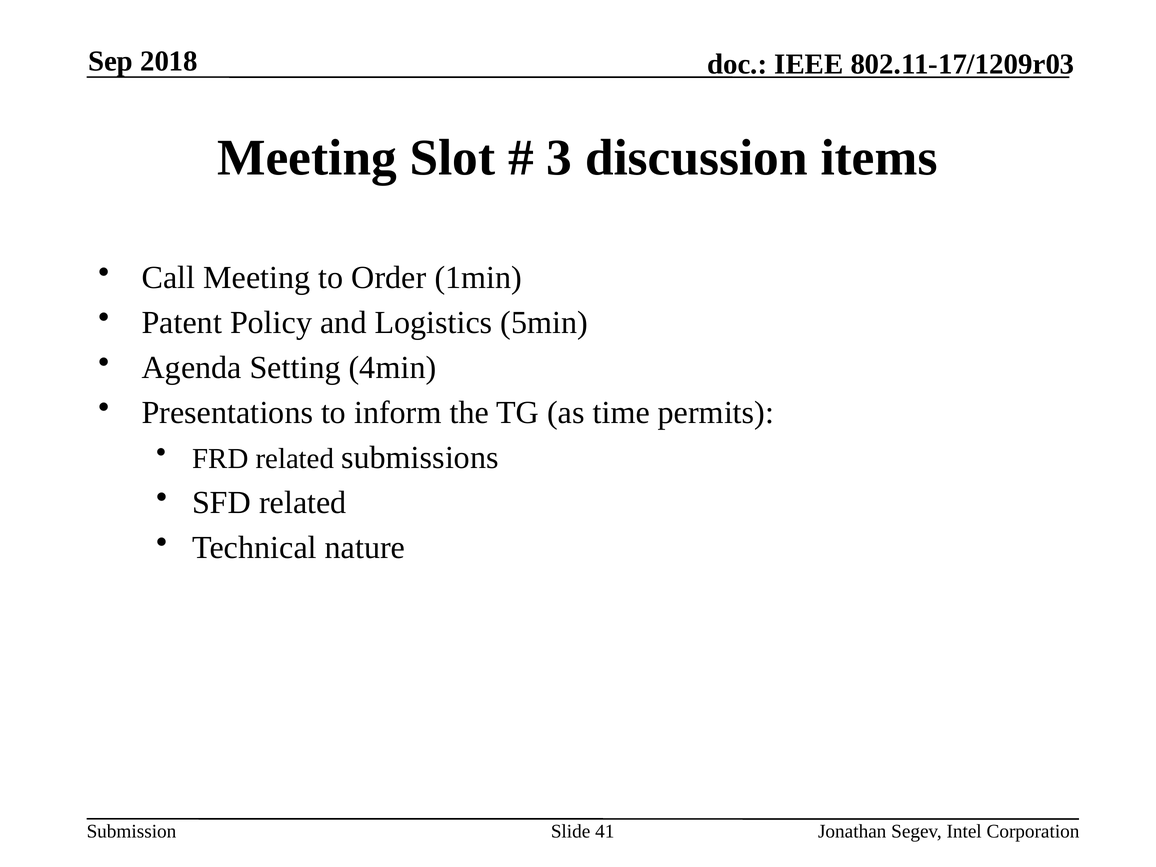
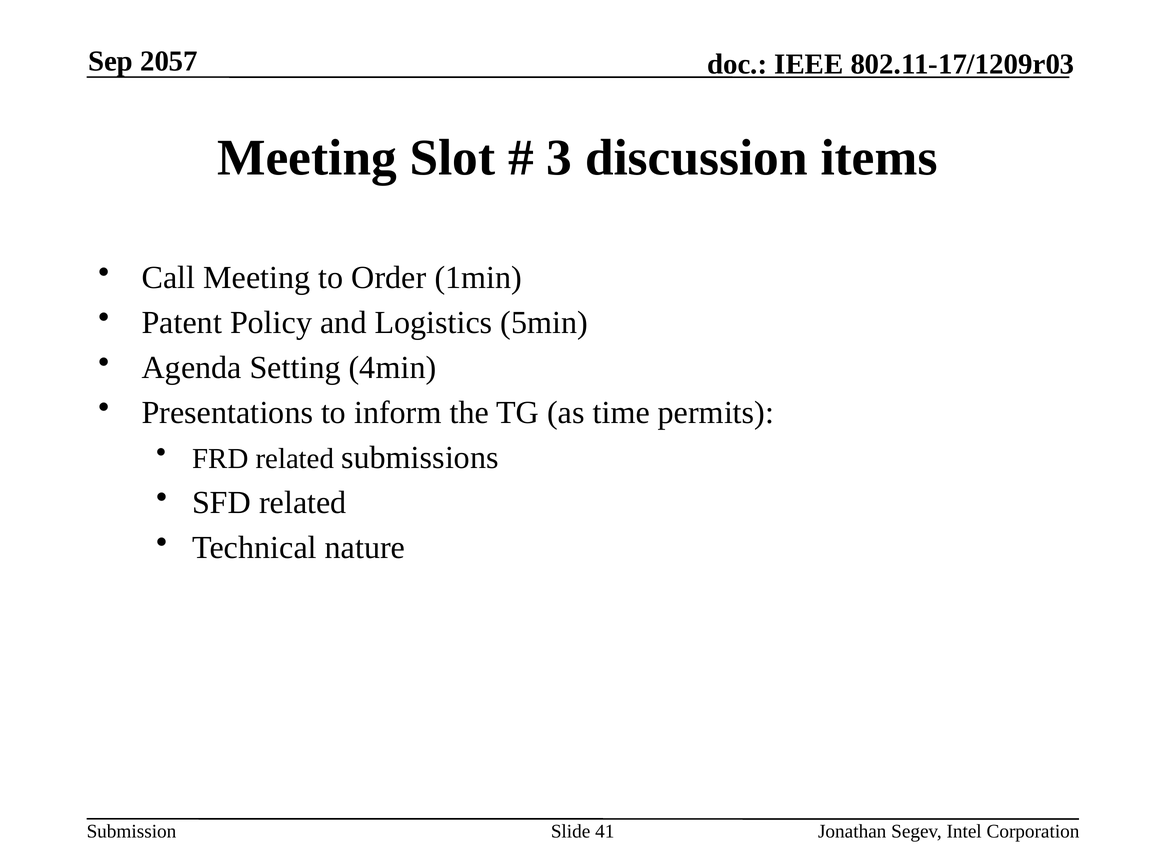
2018: 2018 -> 2057 (169, 61)
